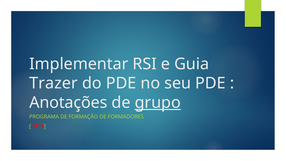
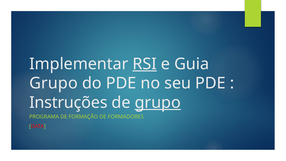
RSI underline: none -> present (145, 64)
Trazer: Trazer -> Grupo (53, 83)
Anotações: Anotações -> Instruções (68, 102)
